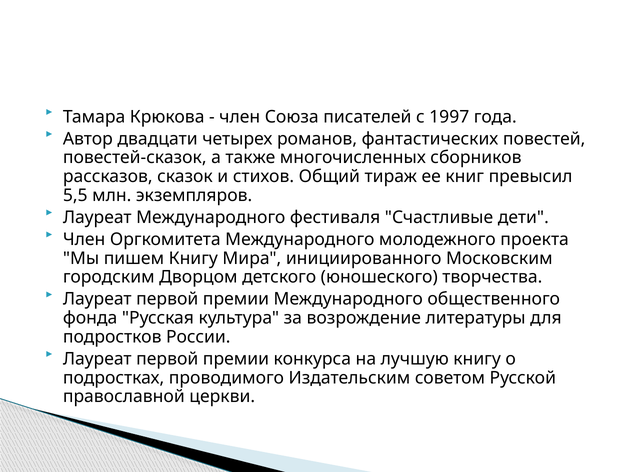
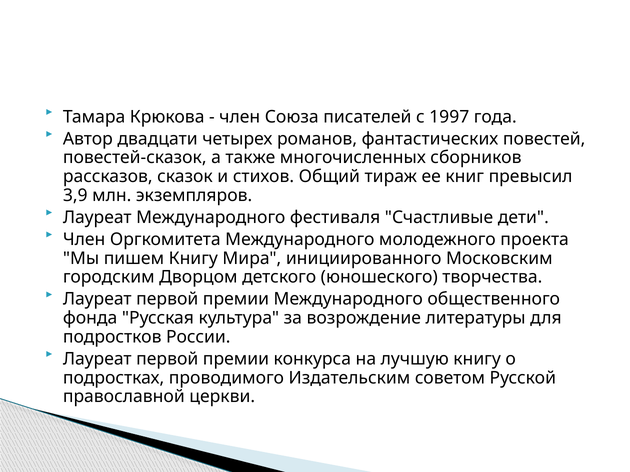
5,5: 5,5 -> 3,9 (75, 196)
